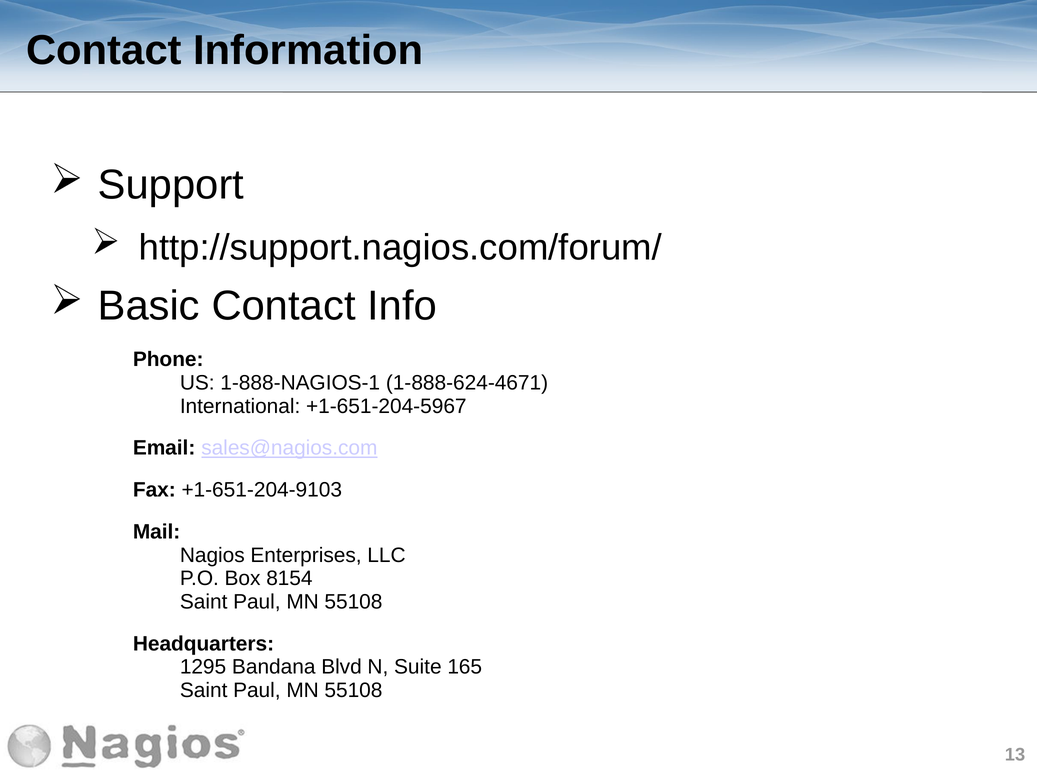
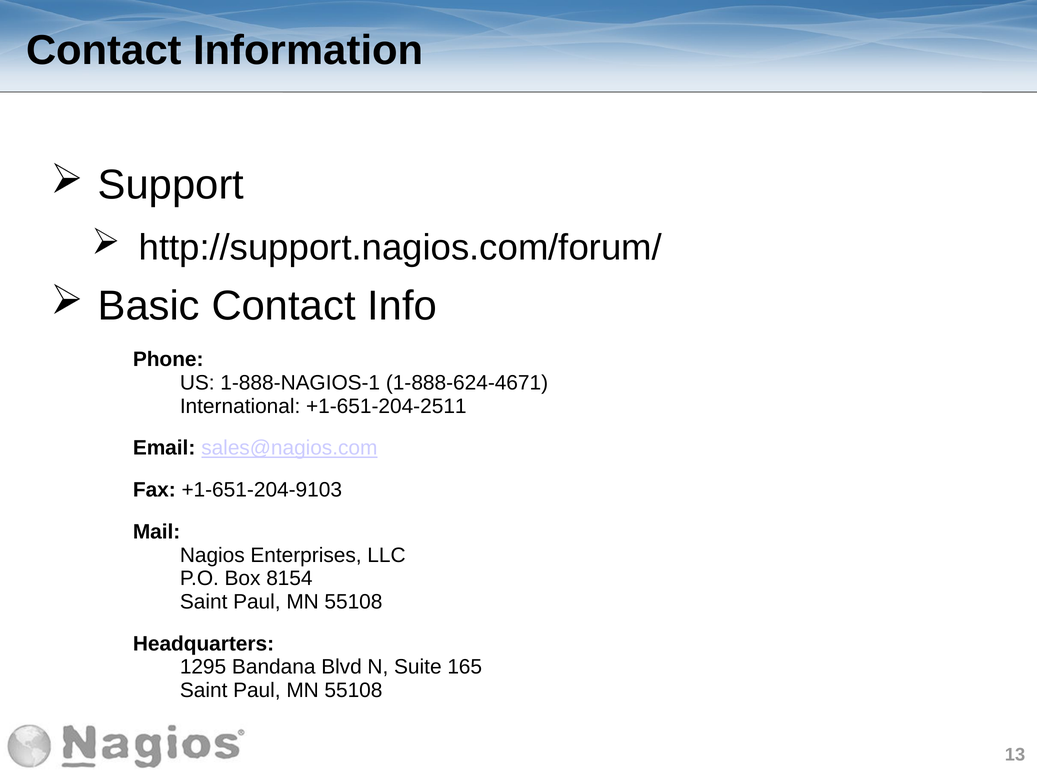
+1-651-204-5967: +1-651-204-5967 -> +1-651-204-2511 (386, 407)
